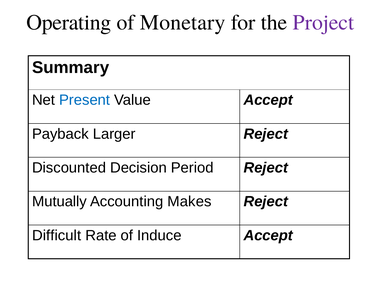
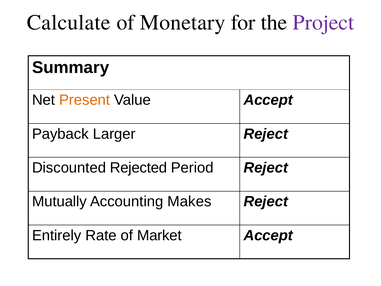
Operating: Operating -> Calculate (69, 22)
Present colour: blue -> orange (85, 100)
Decision: Decision -> Rejected (138, 168)
Difficult: Difficult -> Entirely (57, 235)
Induce: Induce -> Market (159, 235)
